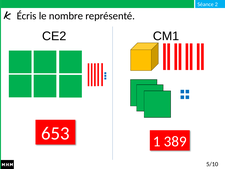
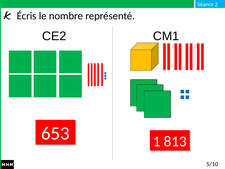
389: 389 -> 813 (175, 141)
